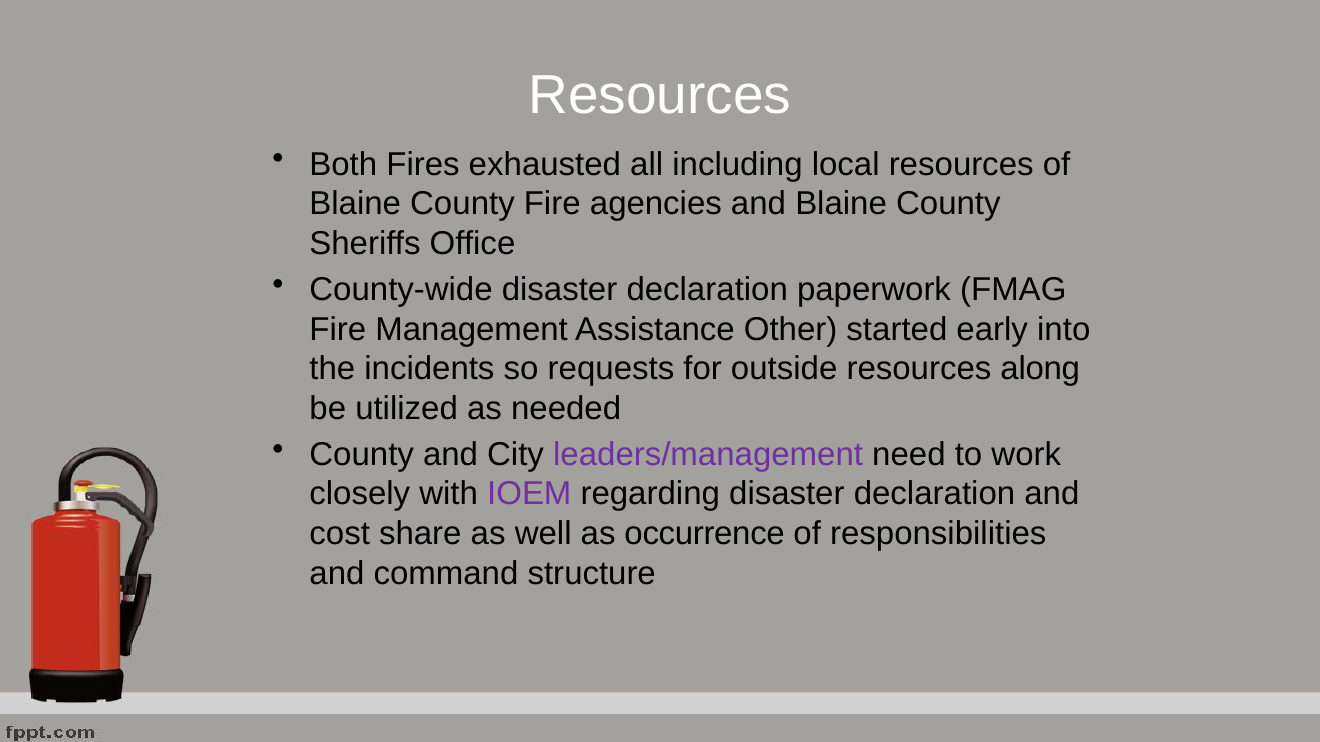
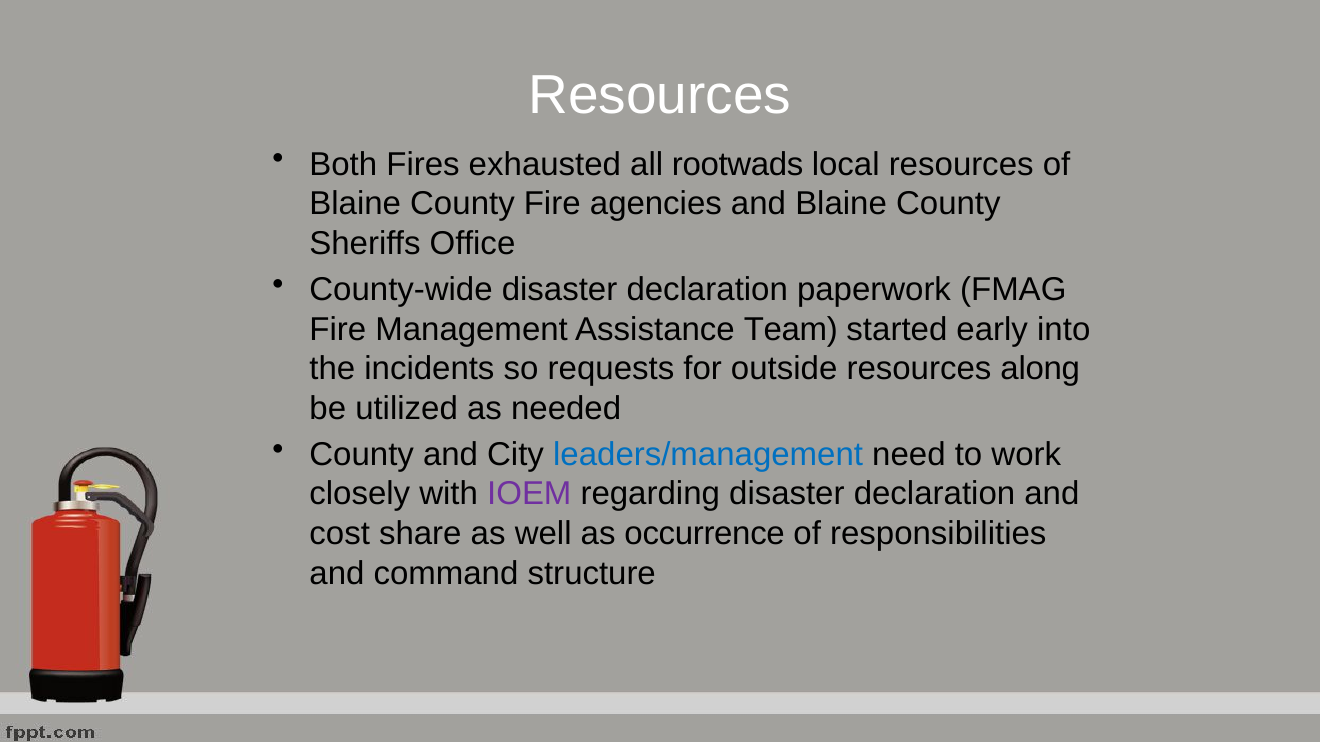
including: including -> rootwads (738, 164)
Other: Other -> Team (791, 329)
leaders/management colour: purple -> blue (708, 455)
